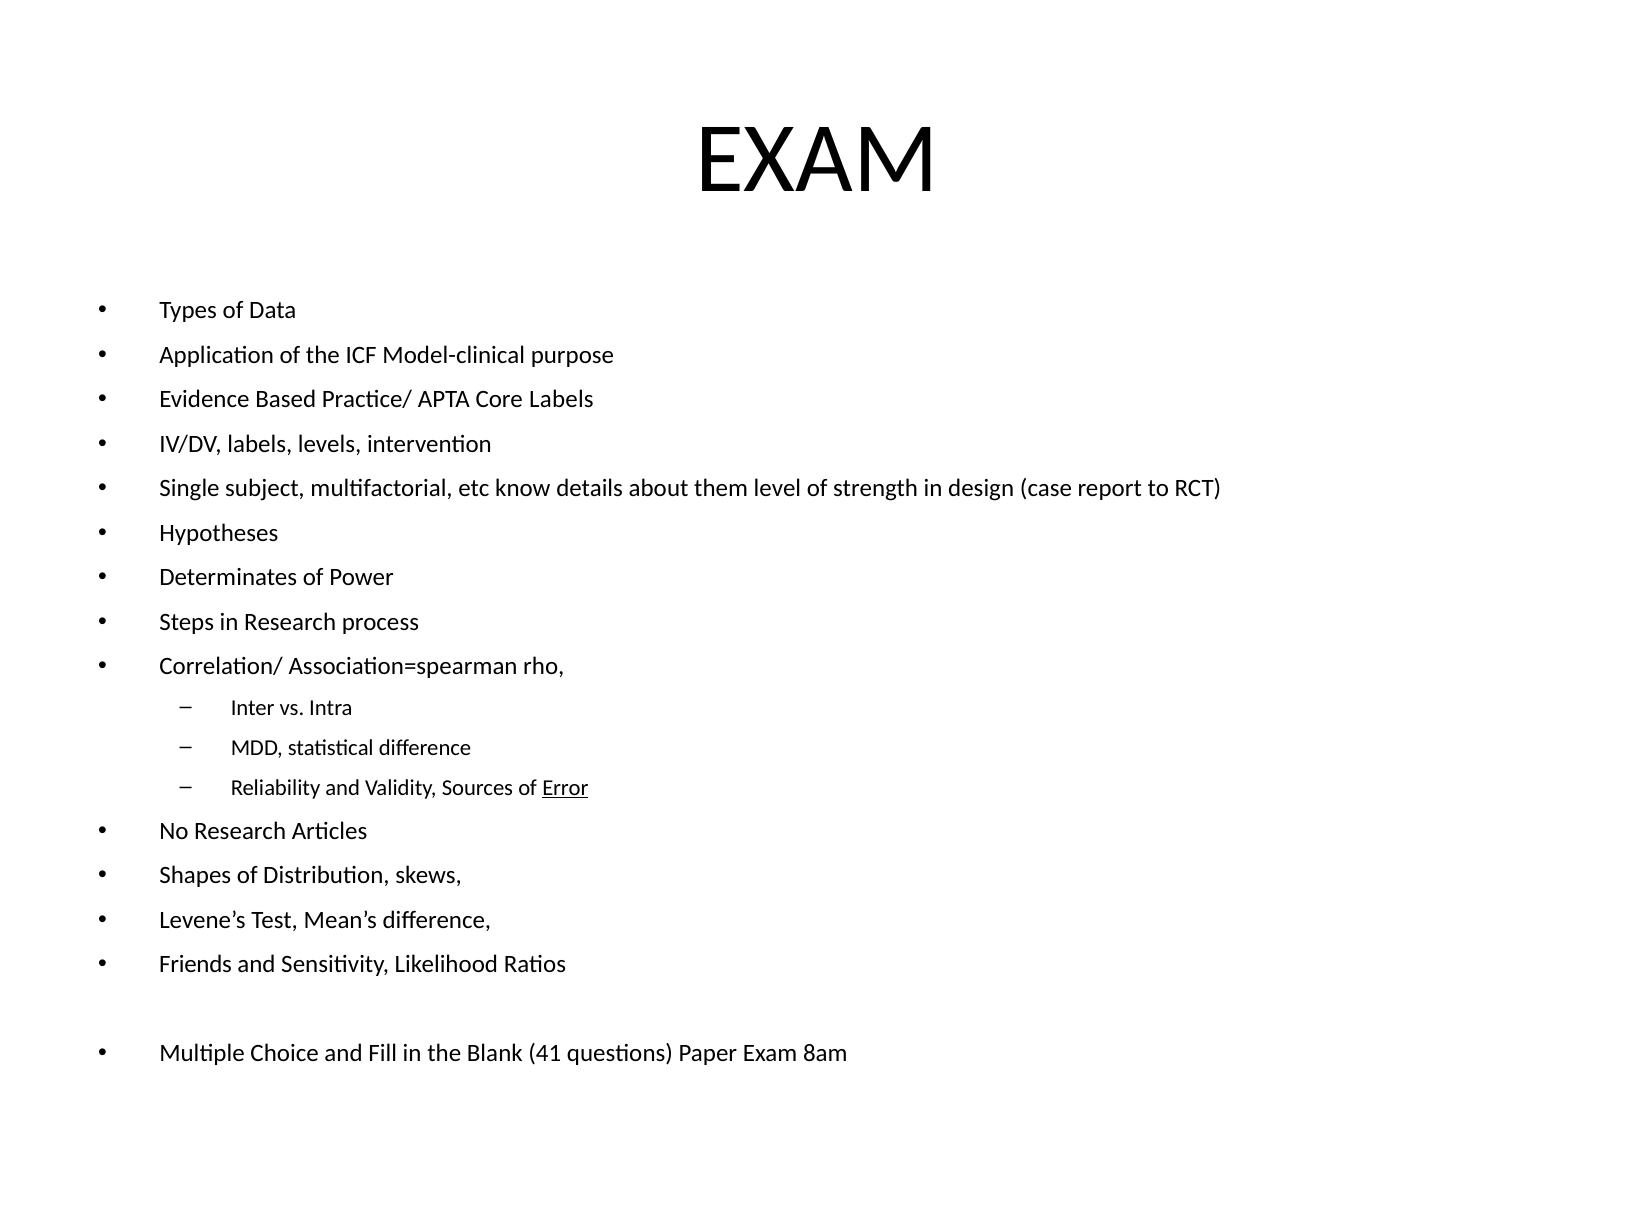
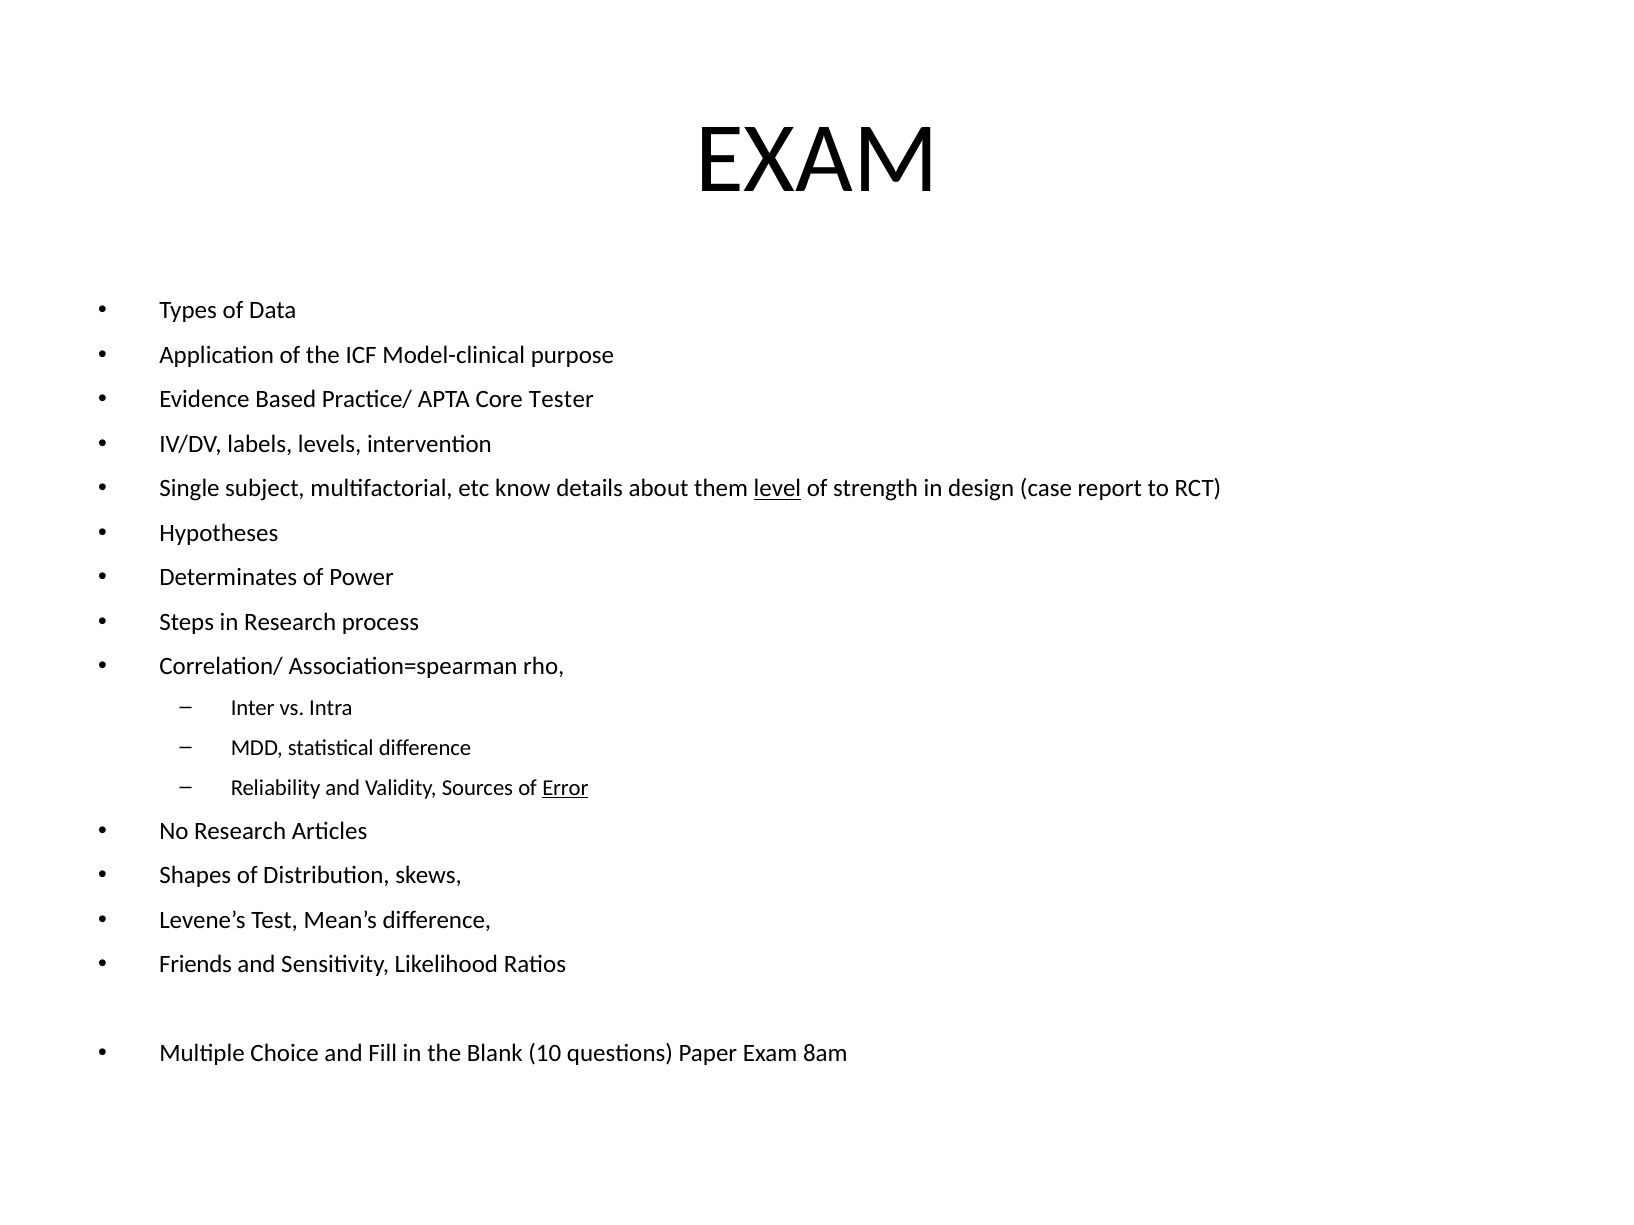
Core Labels: Labels -> Tester (561, 400)
level underline: none -> present (777, 489)
41: 41 -> 10 (545, 1054)
